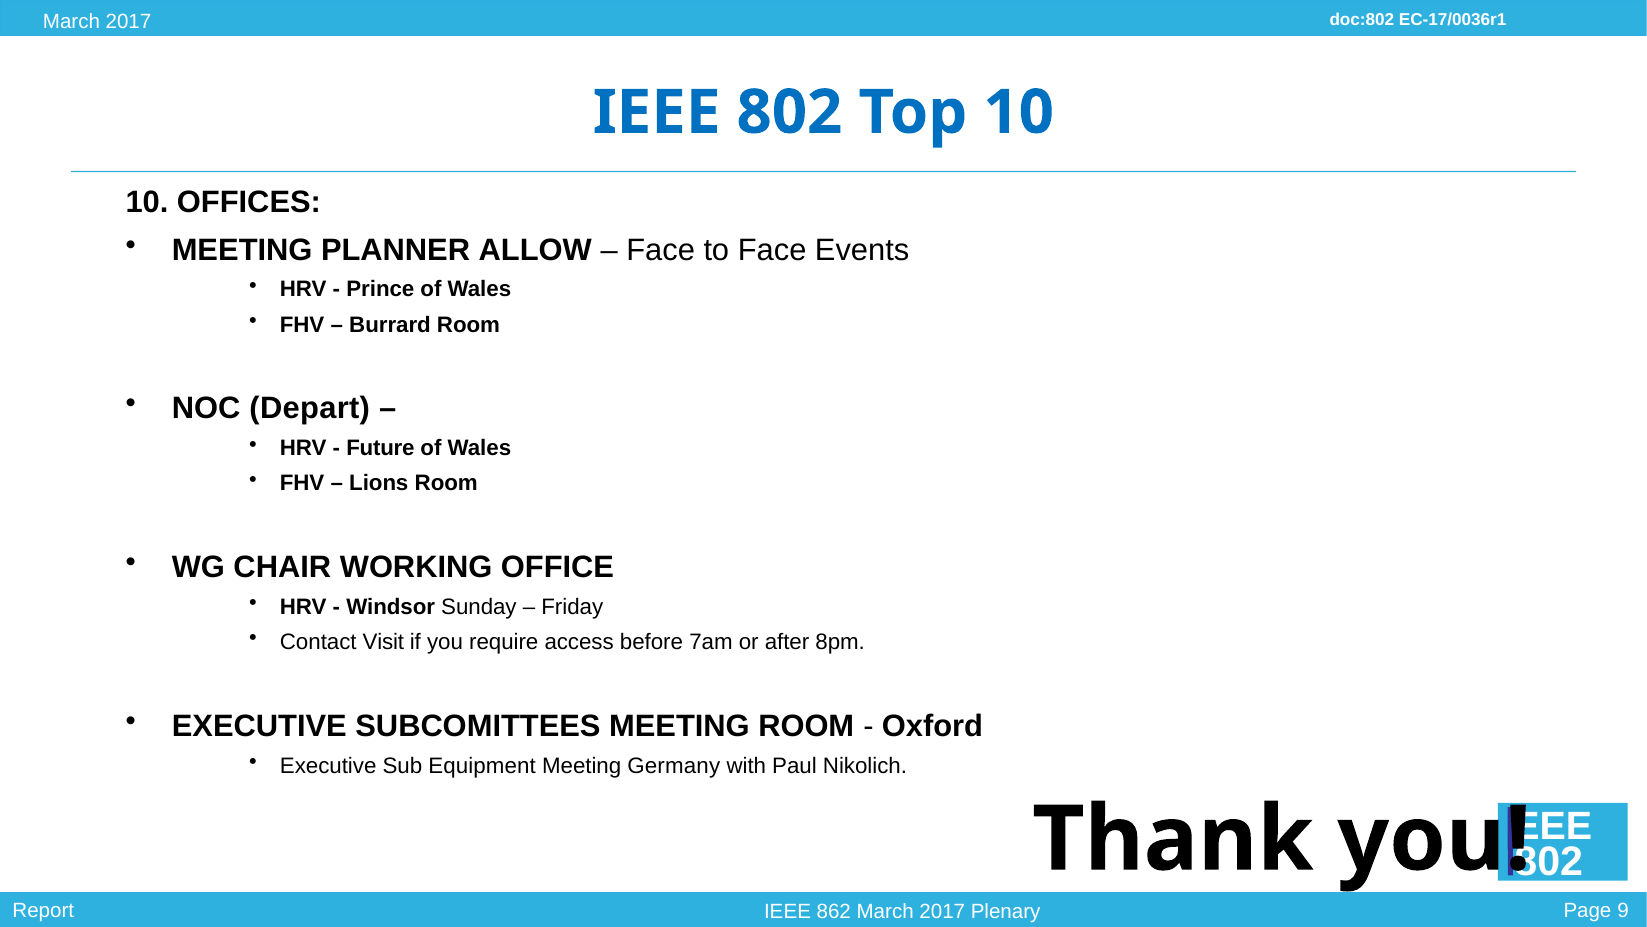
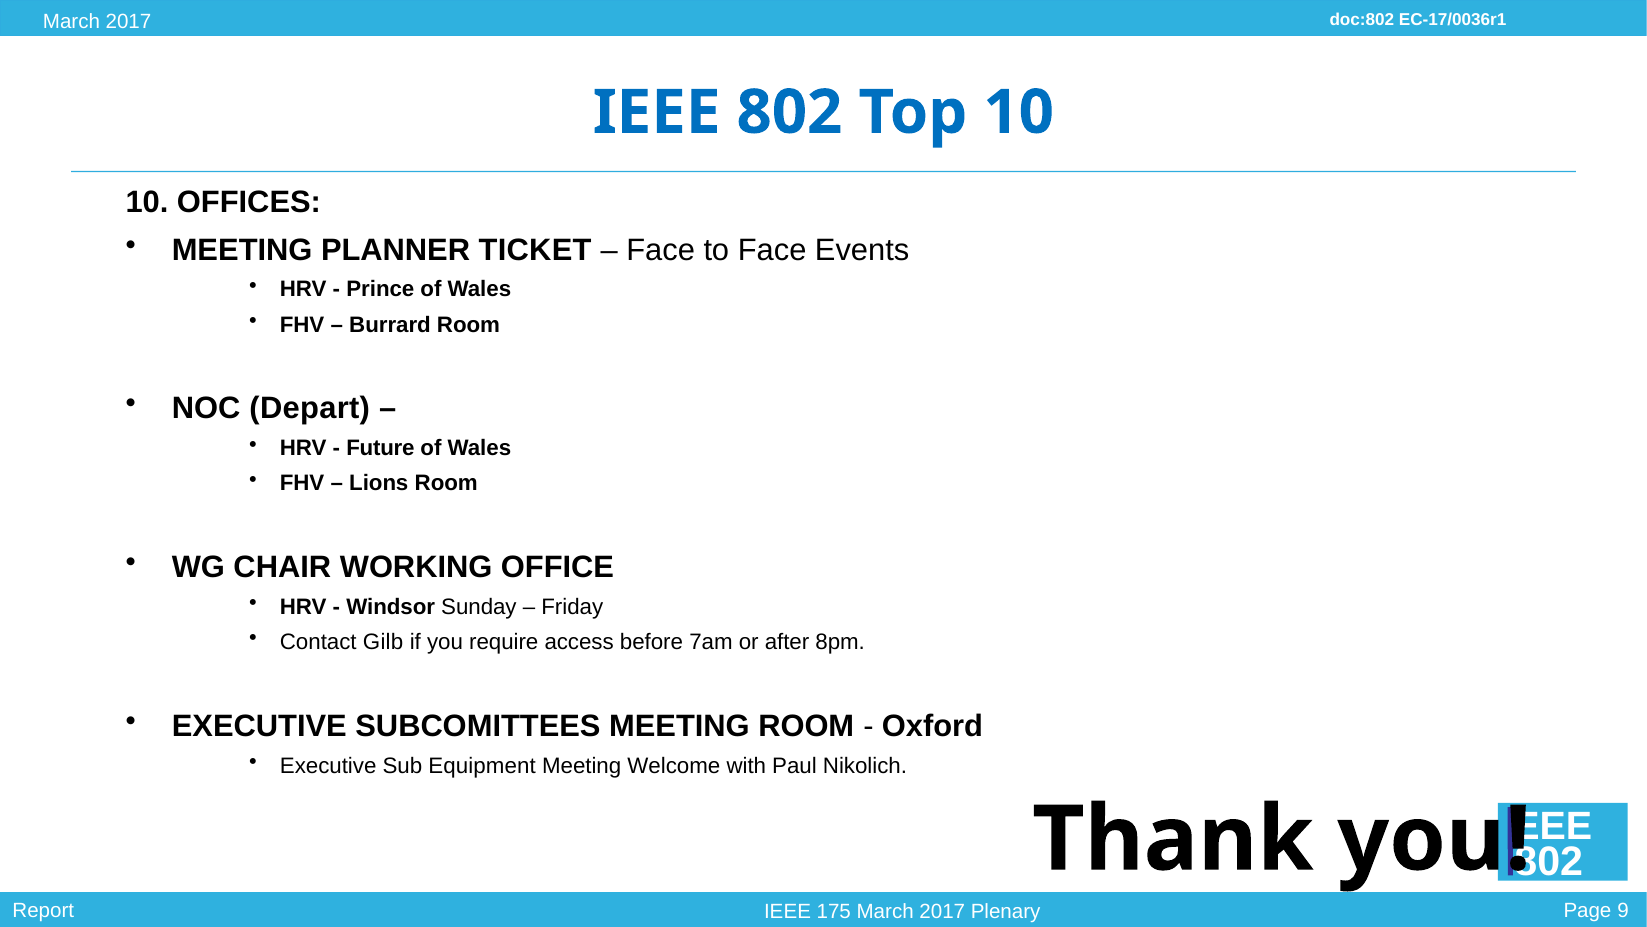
ALLOW: ALLOW -> TICKET (535, 250)
Visit: Visit -> Gilb (383, 642)
Germany: Germany -> Welcome (674, 765)
862: 862 -> 175 (834, 912)
